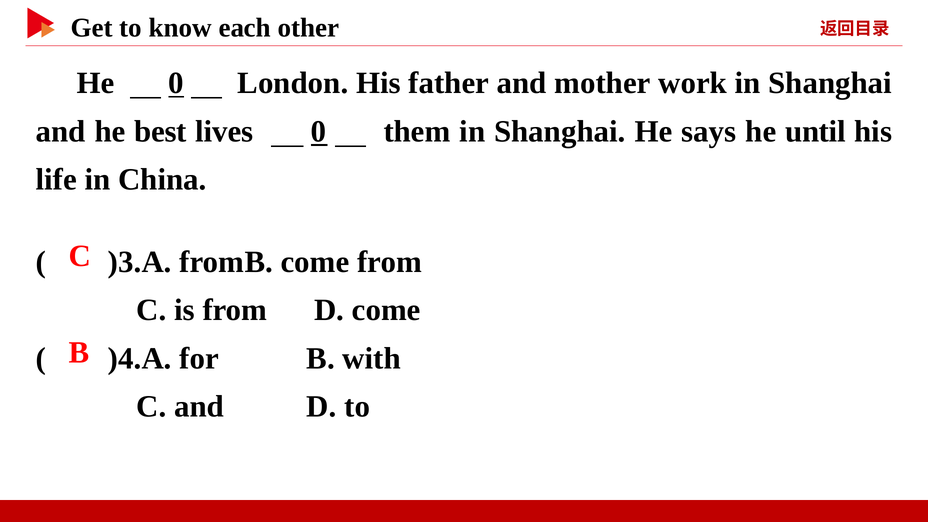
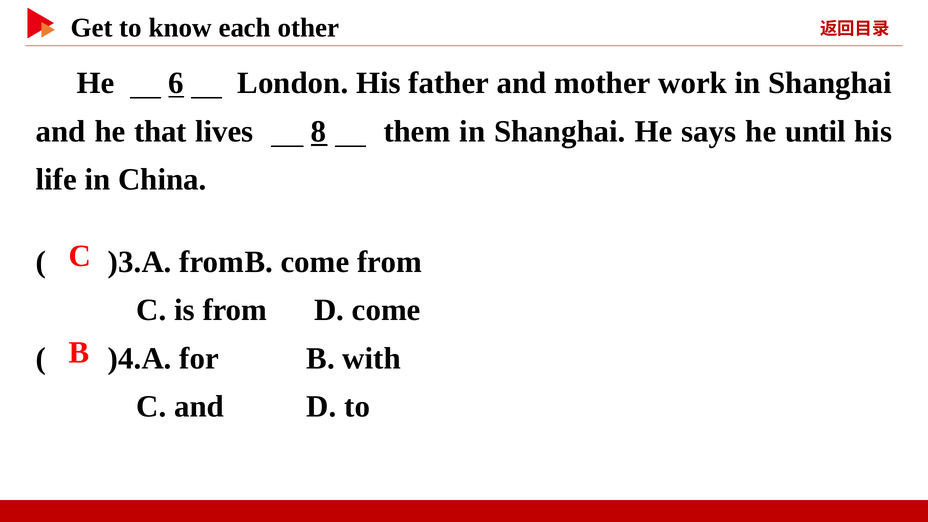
He 0: 0 -> 6 (176, 83)
best: best -> that (160, 131)
lives 0: 0 -> 8 (319, 131)
